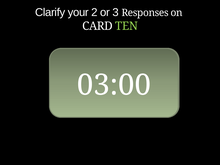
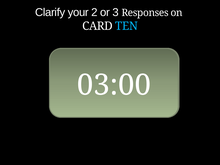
TEN colour: light green -> light blue (126, 26)
